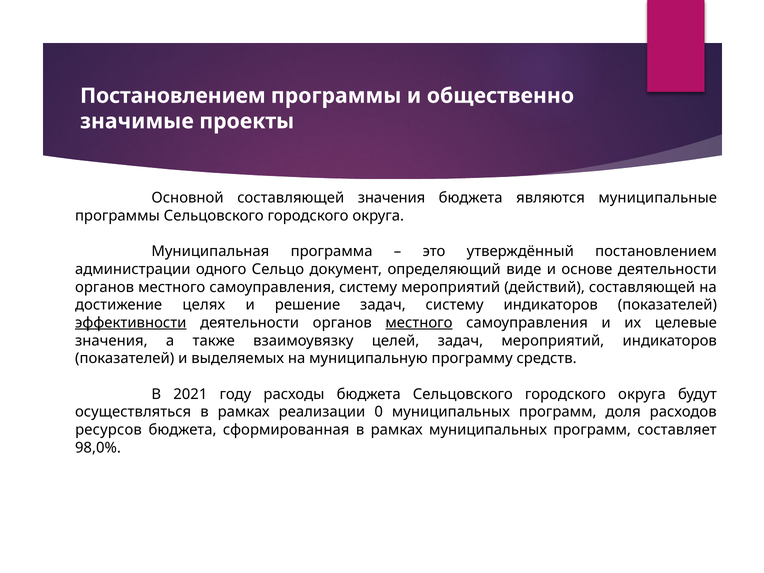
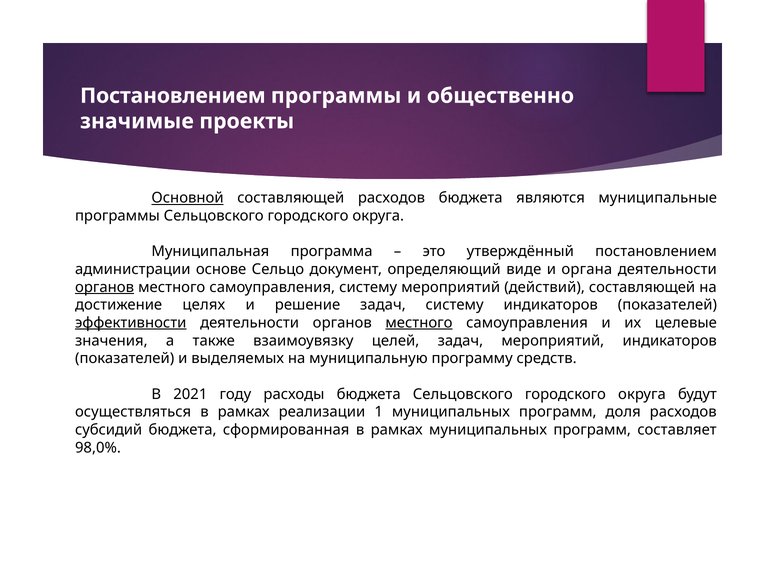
Основной underline: none -> present (188, 198)
составляющей значения: значения -> расходов (391, 198)
одного: одного -> основе (221, 269)
основе: основе -> органа (587, 269)
органов underline: none -> present (105, 287)
0: 0 -> 1 (379, 412)
ресурсов: ресурсов -> субсидий (109, 430)
